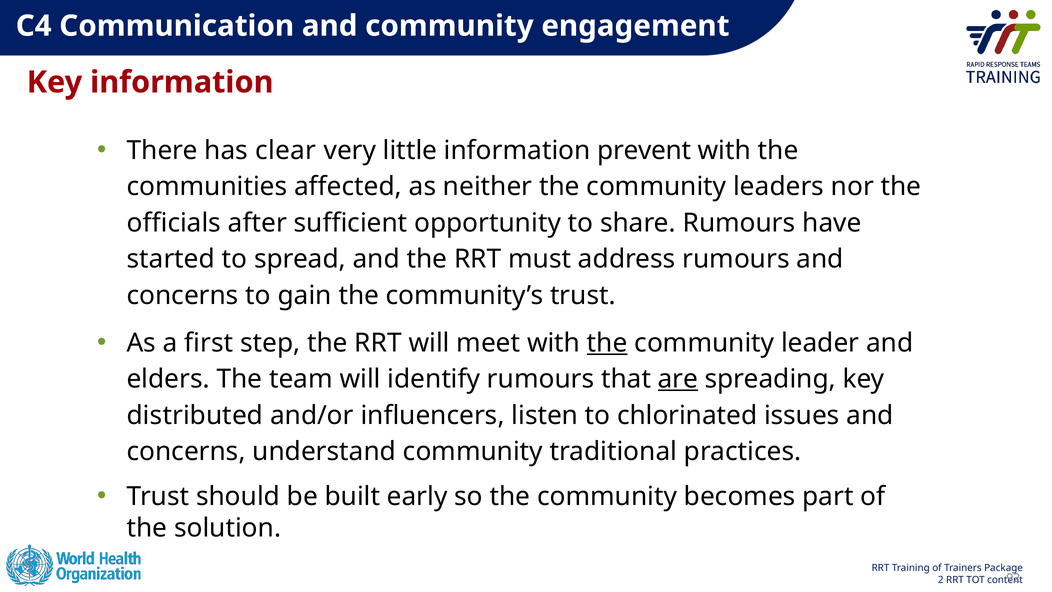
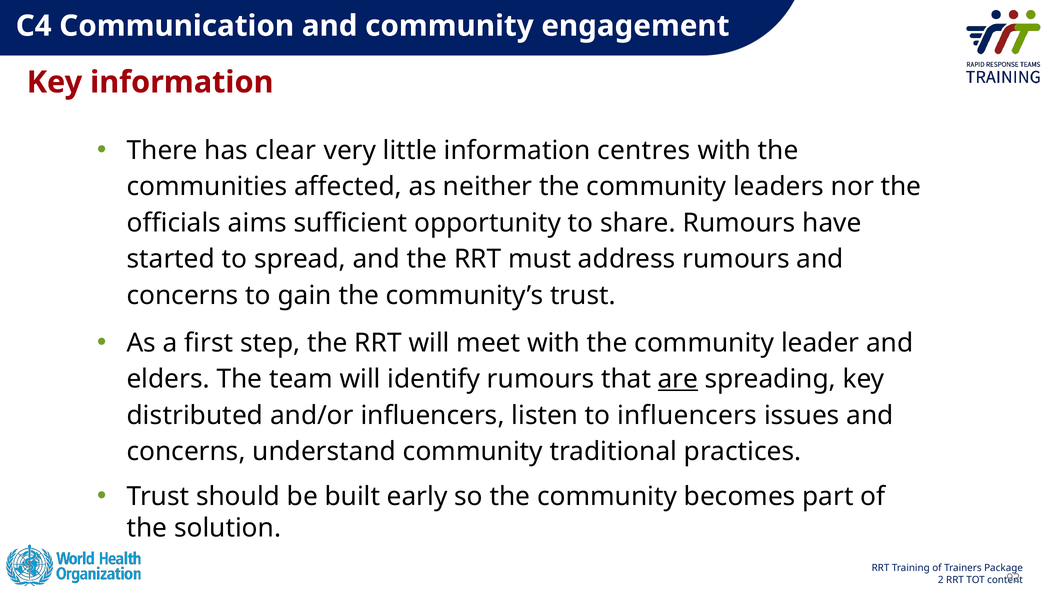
prevent: prevent -> centres (644, 150)
after: after -> aims (257, 223)
the underline: present -> none (607, 343)
to chlorinated: chlorinated -> influencers (687, 415)
